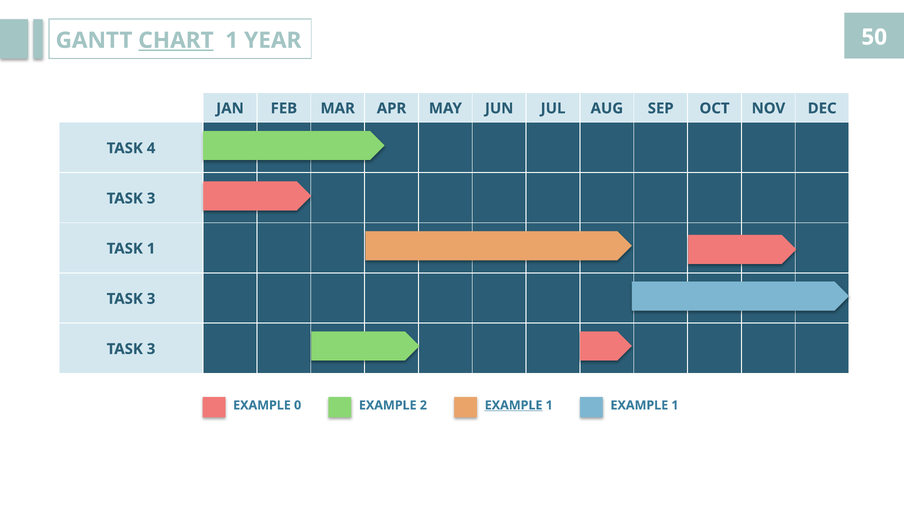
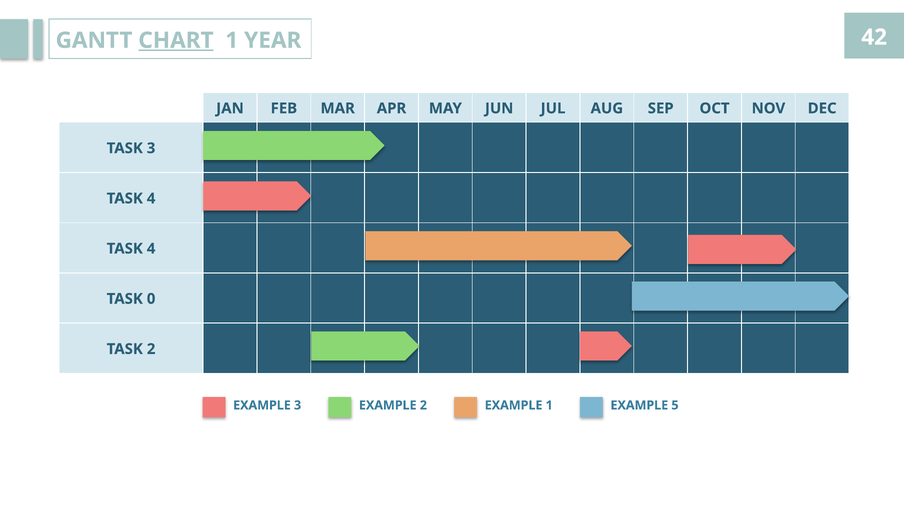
50: 50 -> 42 (874, 37)
TASK 4: 4 -> 3 (151, 148)
3: 3 -> 4 (151, 198)
1: 1 -> 4 (151, 248)
3: 3 -> 0 (151, 298)
3: 3 -> 2 (151, 349)
EXAMPLE 0: 0 -> 3 (298, 405)
EXAMPLE underline: present -> none (514, 405)
1 EXAMPLE 1: 1 -> 5 (675, 405)
